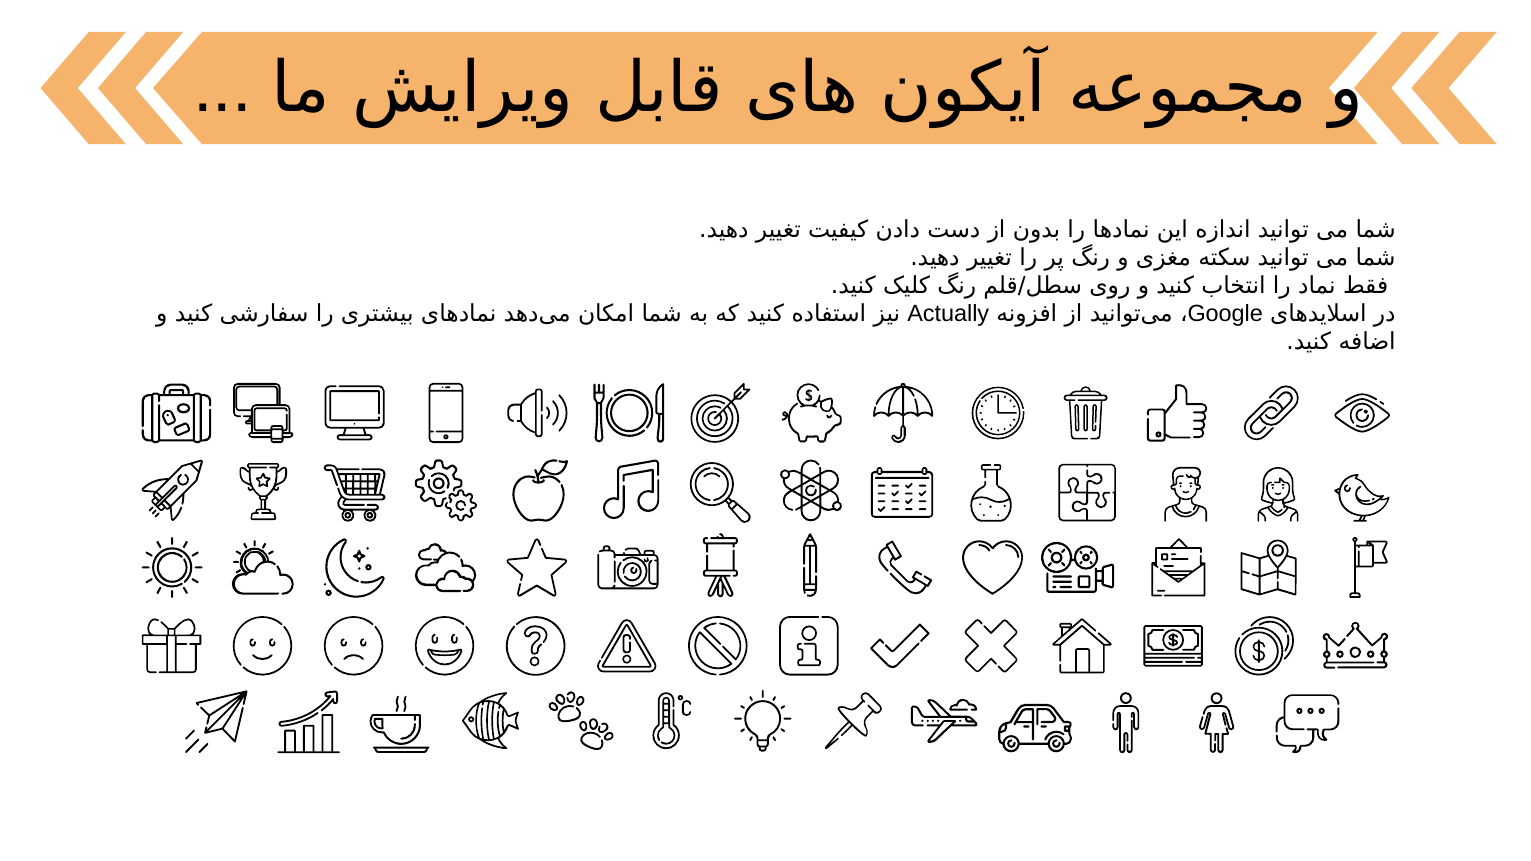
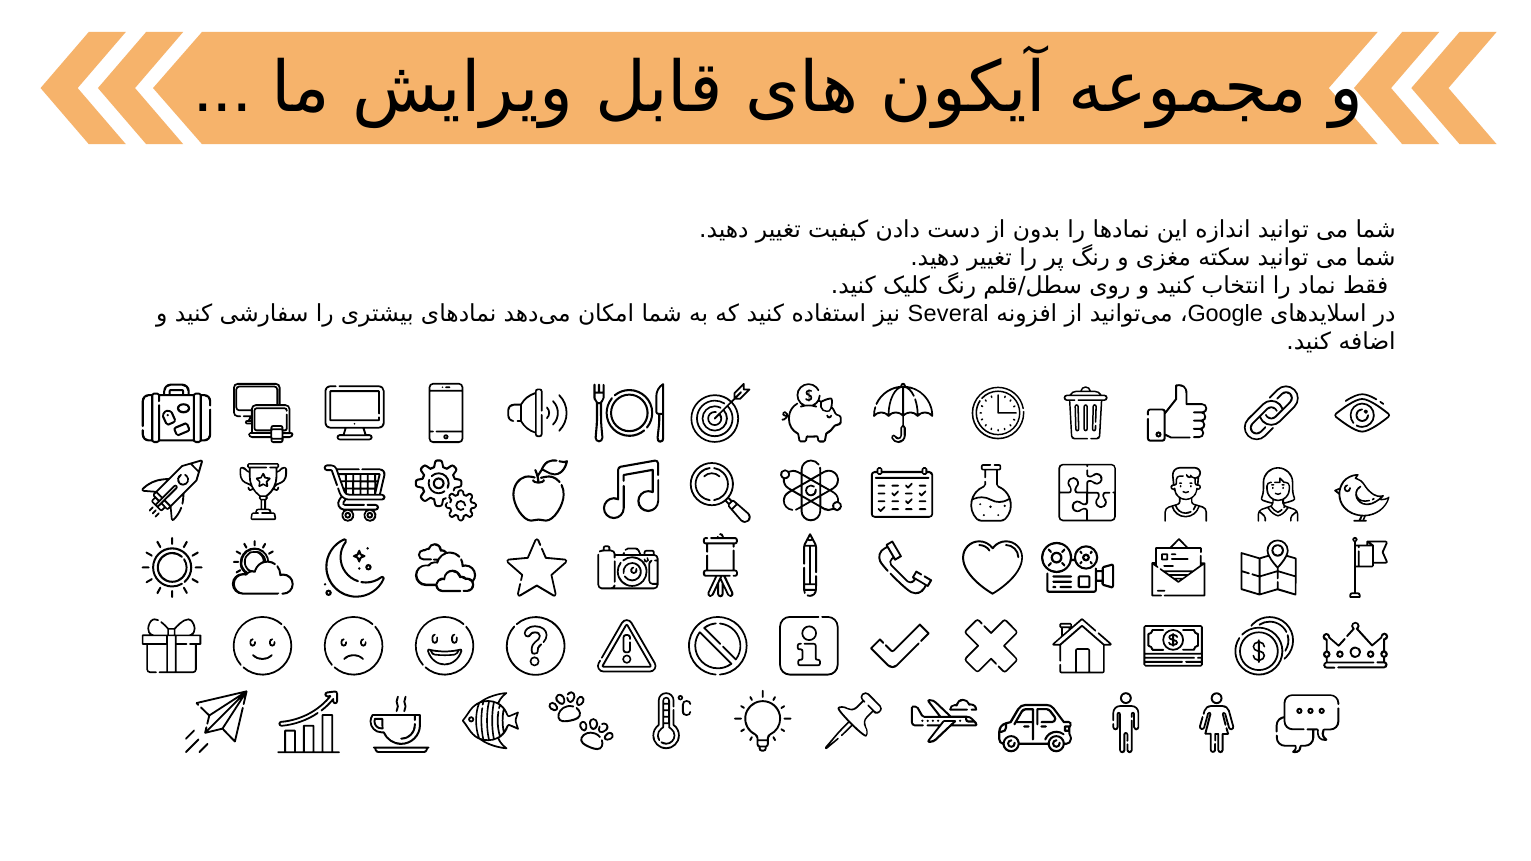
Actually: Actually -> Several (948, 314)
